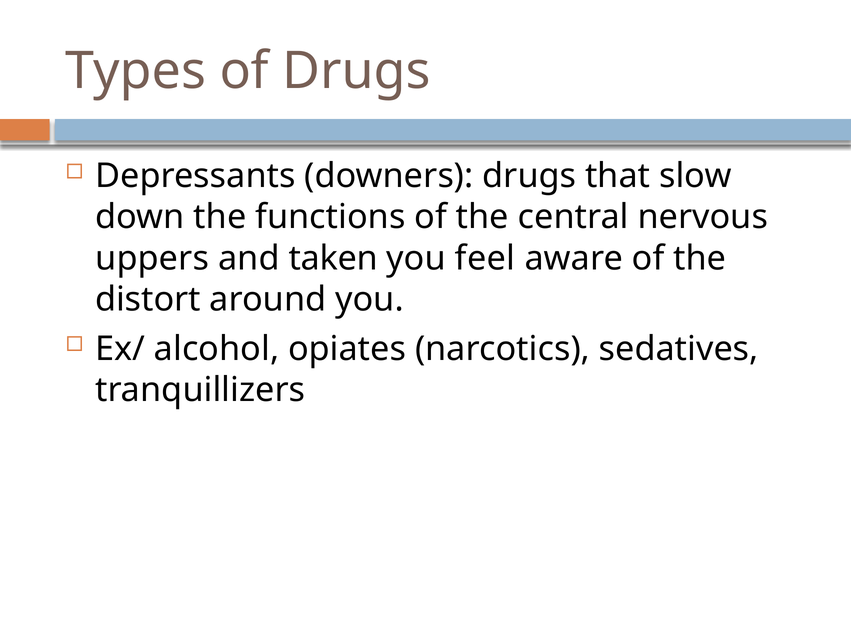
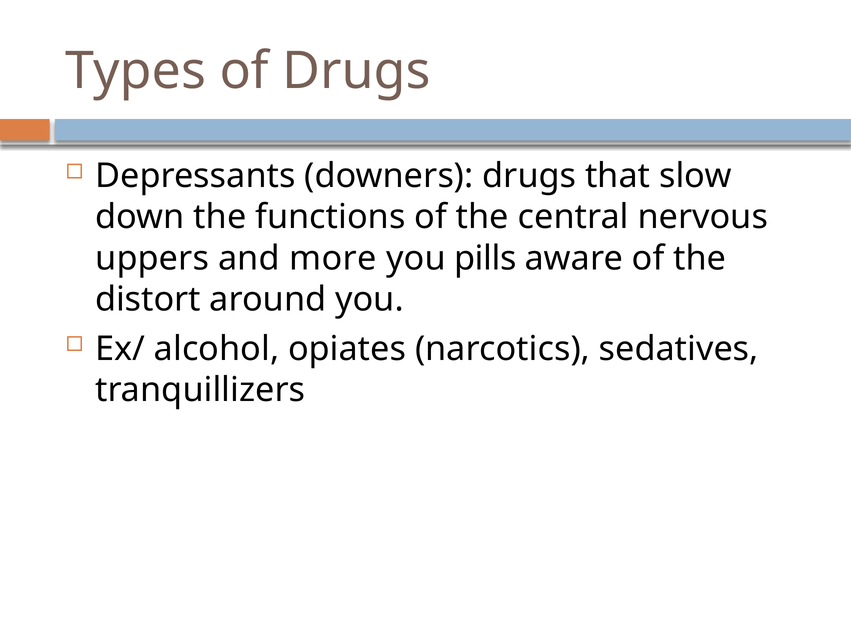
taken: taken -> more (333, 258)
feel: feel -> pills (485, 258)
